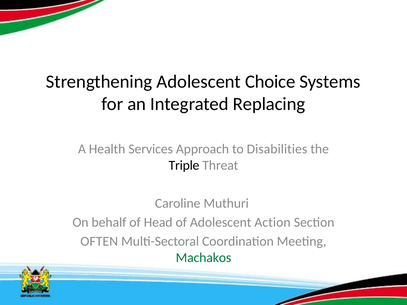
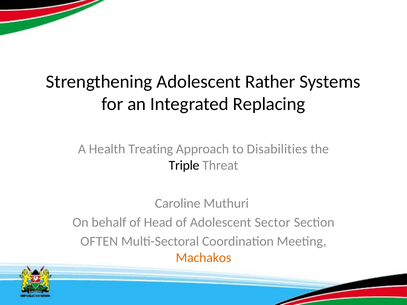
Choice: Choice -> Rather (270, 82)
Services: Services -> Treating (151, 149)
Action: Action -> Sector (273, 223)
Machakos colour: green -> orange (203, 258)
